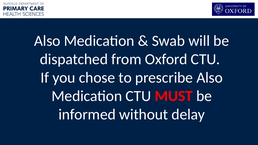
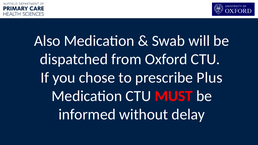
prescribe Also: Also -> Plus (210, 78)
